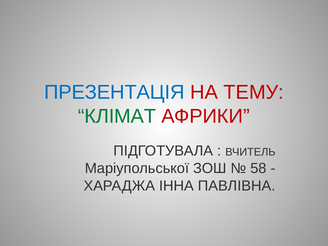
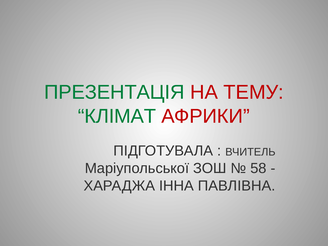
ПРЕЗЕНТАЦІЯ colour: blue -> green (114, 92)
